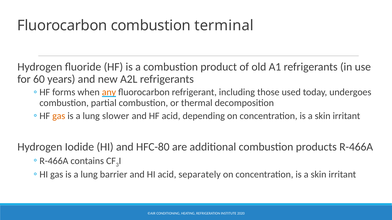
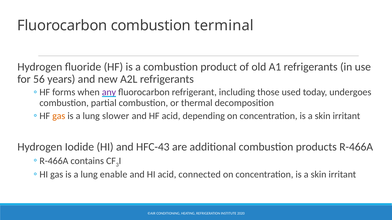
60: 60 -> 56 (39, 79)
any colour: orange -> purple (109, 92)
HFC-80: HFC-80 -> HFC-43 (153, 147)
barrier: barrier -> enable (114, 175)
separately: separately -> connected (200, 175)
